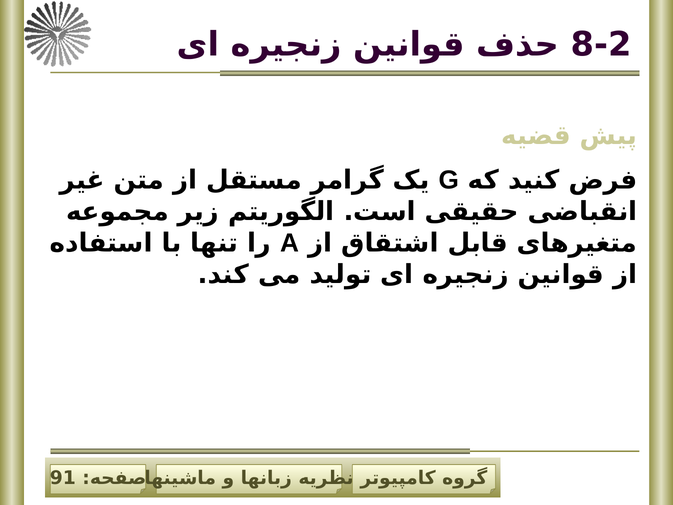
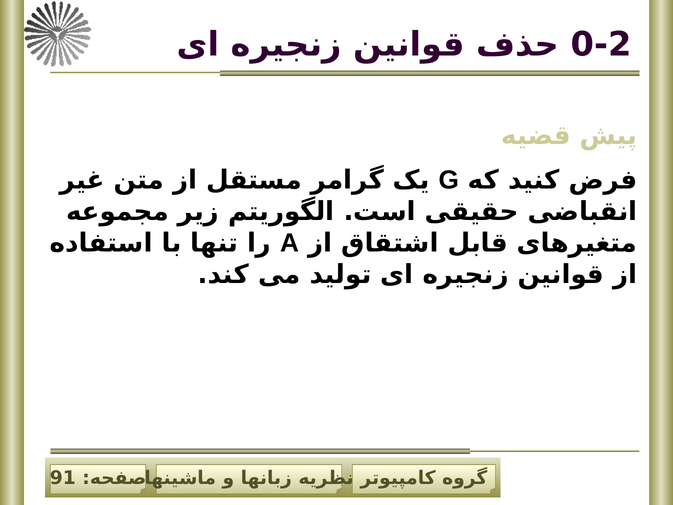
8-2: 8-2 -> 0-2 (601, 45)
